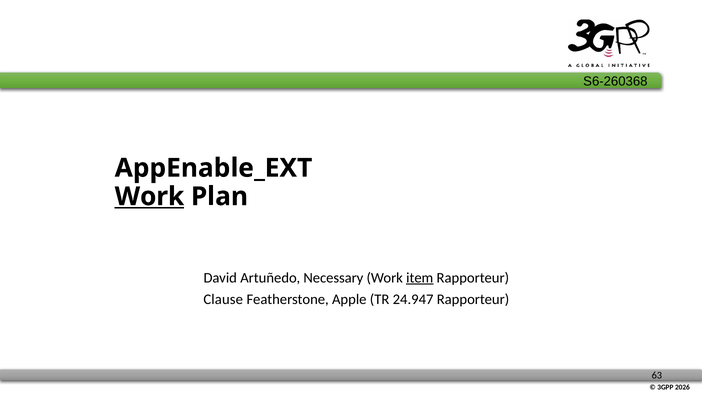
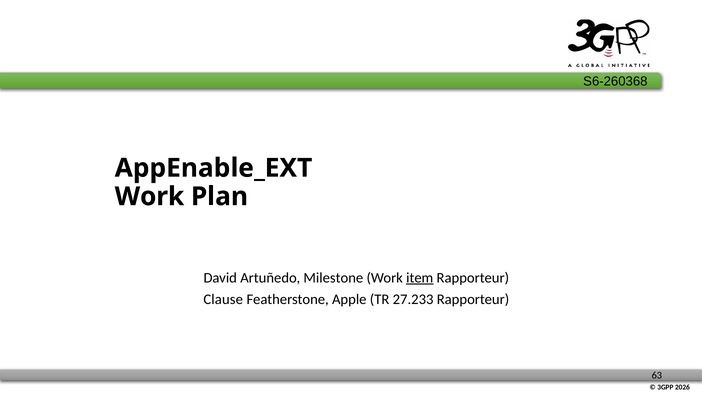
Work underline: present -> none (149, 196)
Necessary: Necessary -> Milestone (333, 278)
24.947: 24.947 -> 27.233 (413, 299)
